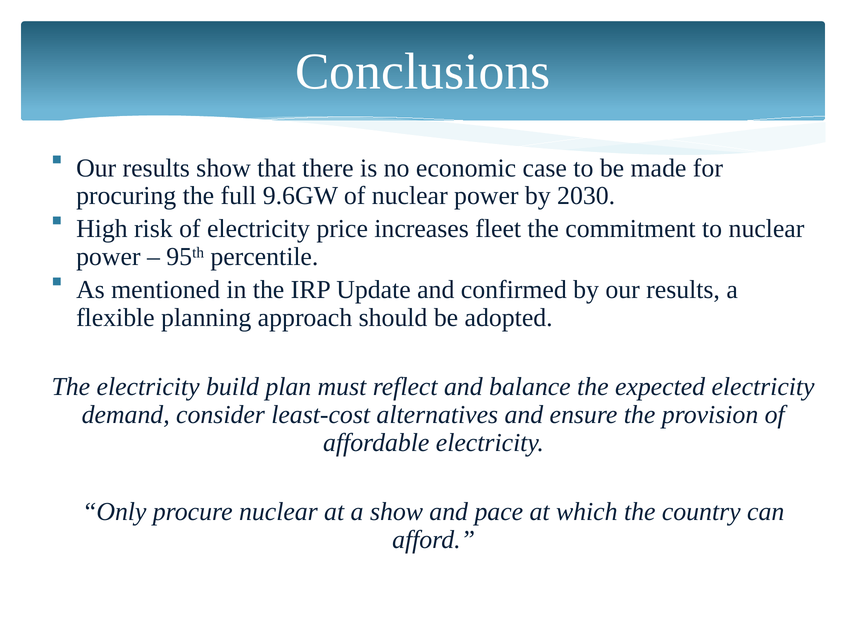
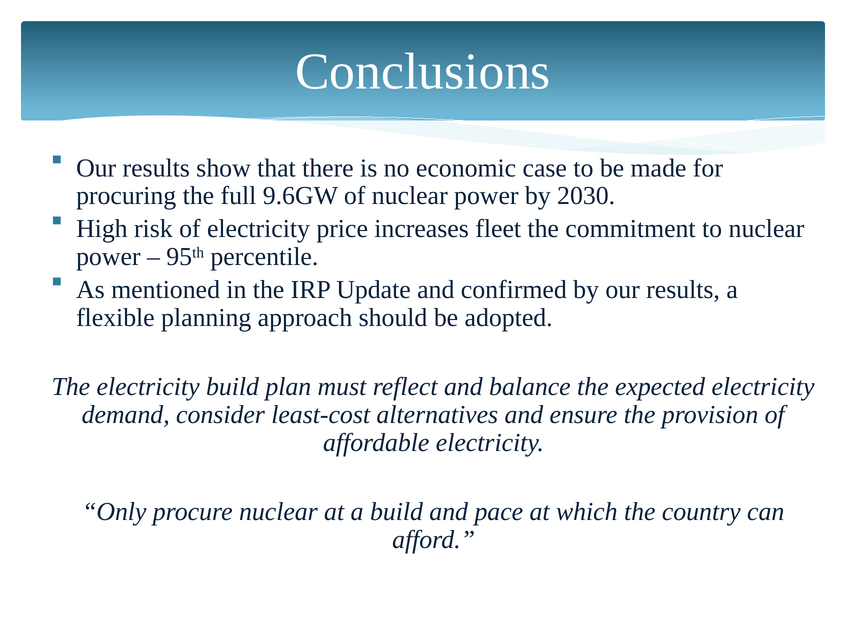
a show: show -> build (396, 511)
